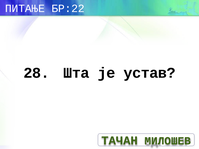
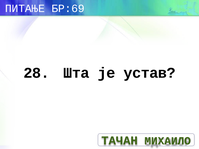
БР:22: БР:22 -> БР:69 (68, 8)
МИЛОШЕВ: МИЛОШЕВ -> МИХАИЛО (168, 141)
